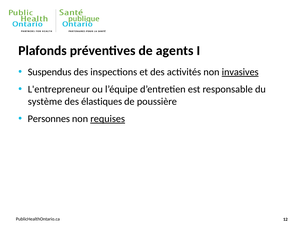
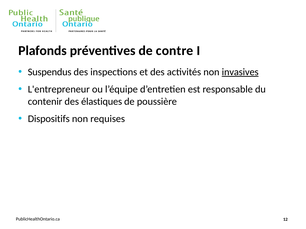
agents: agents -> contre (175, 51)
système: système -> contenir (45, 102)
Personnes: Personnes -> Dispositifs (49, 119)
requises underline: present -> none (108, 119)
